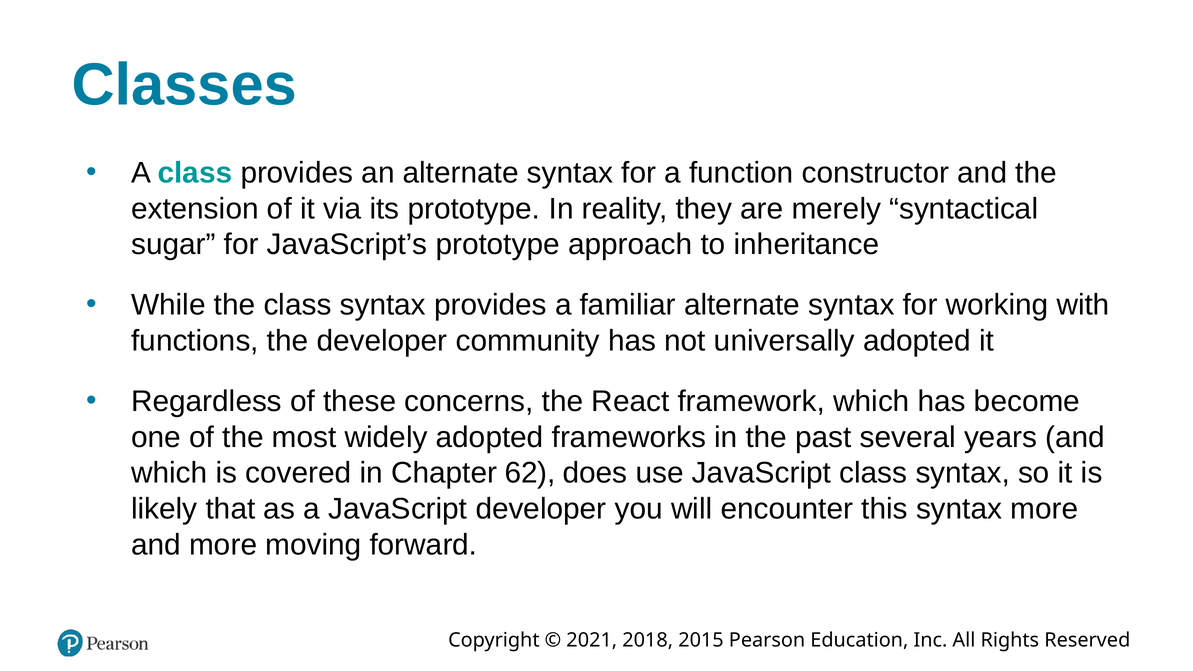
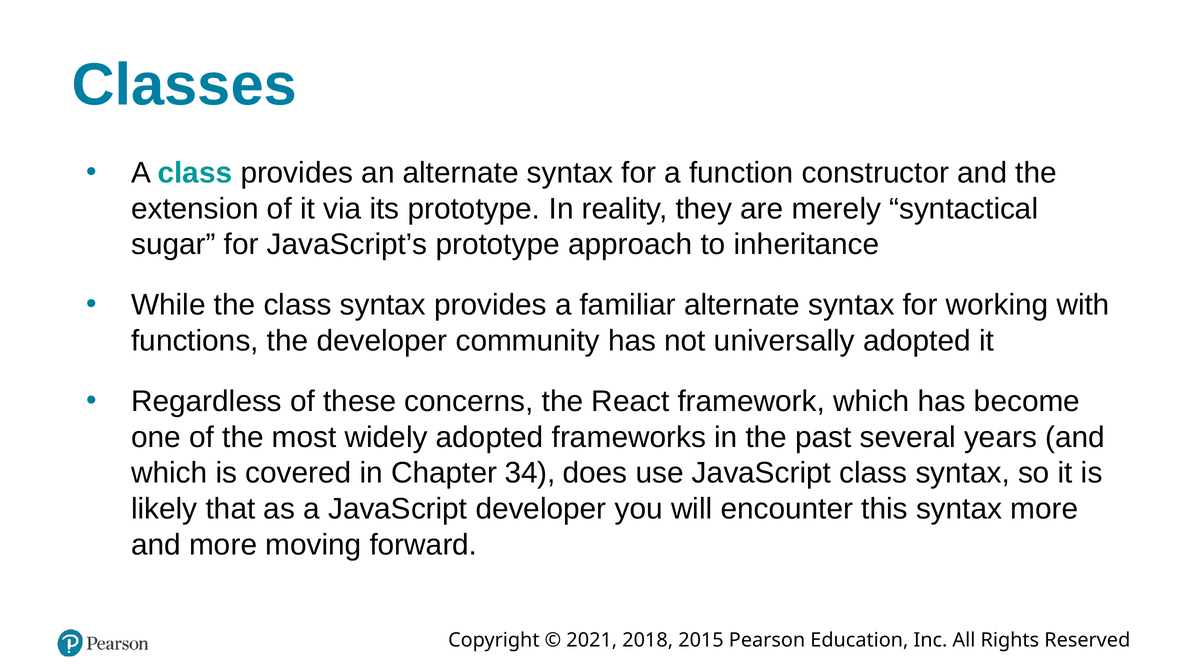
62: 62 -> 34 (530, 473)
